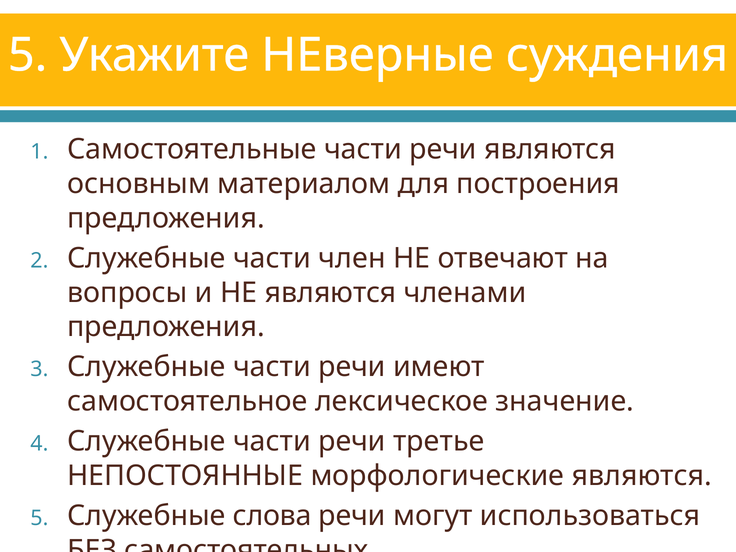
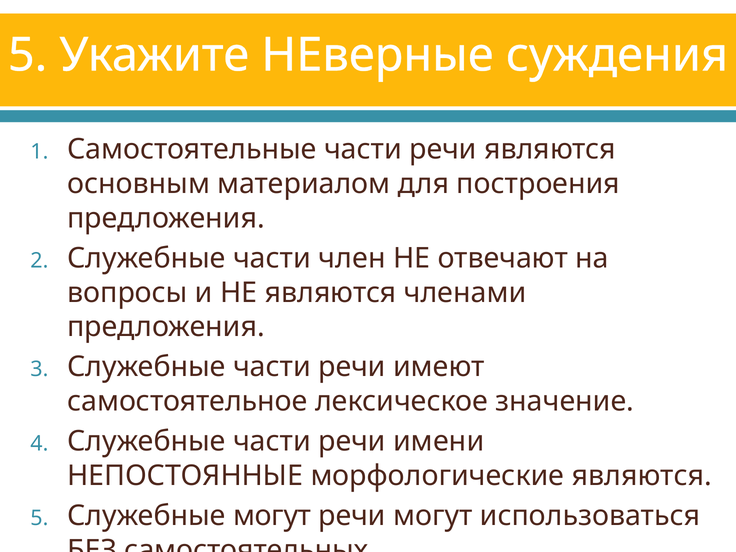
третье: третье -> имени (439, 442)
Служебные слова: слова -> могут (272, 516)
